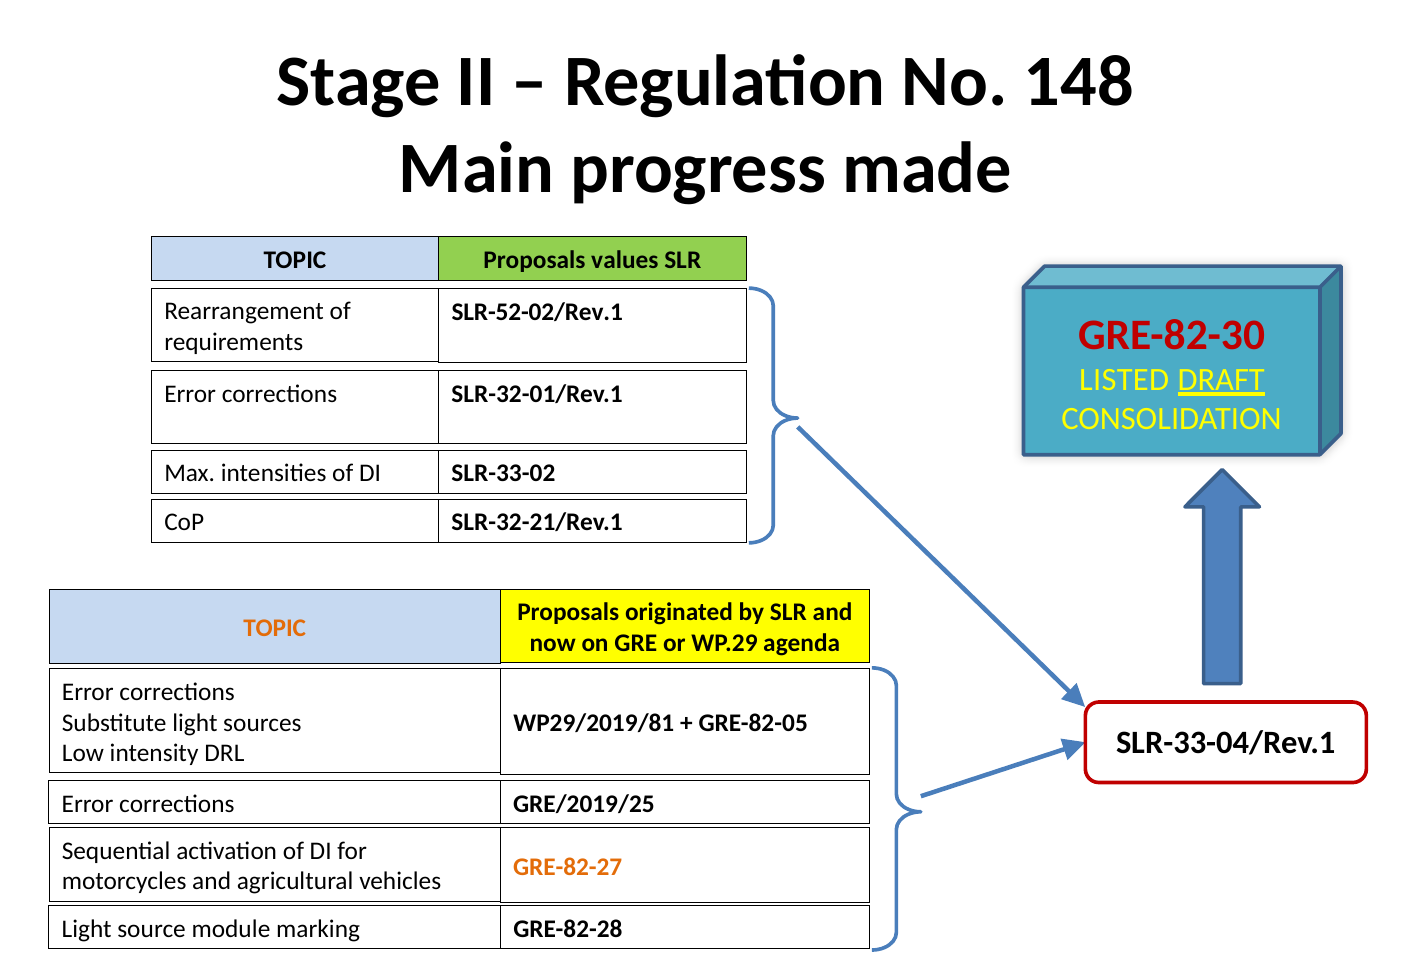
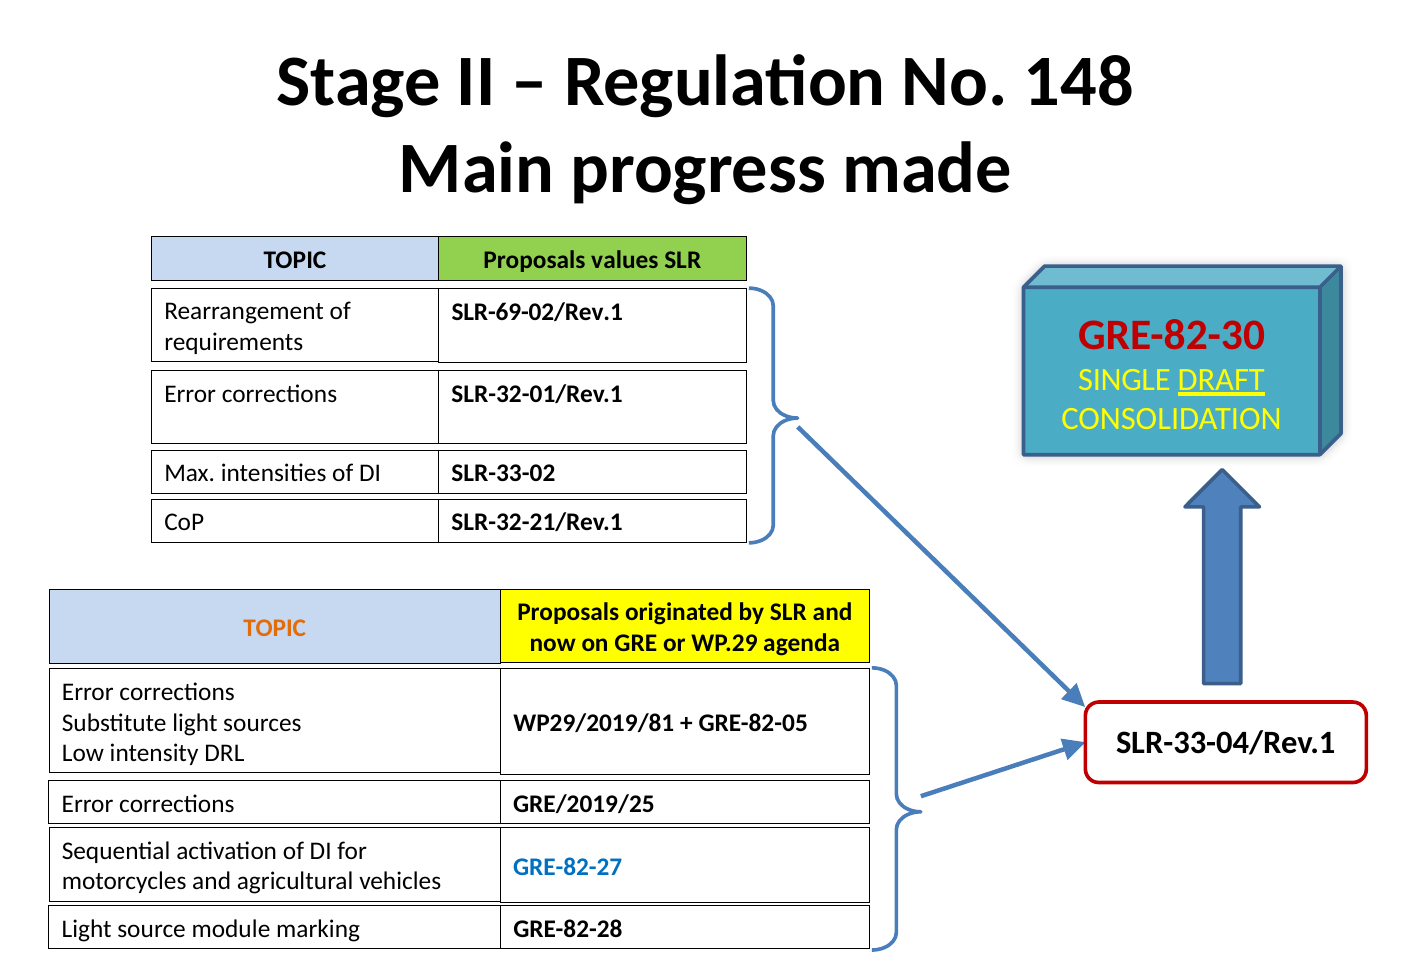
SLR-52-02/Rev.1: SLR-52-02/Rev.1 -> SLR-69-02/Rev.1 (537, 312)
LISTED: LISTED -> SINGLE (1124, 380)
GRE-82-27 colour: orange -> blue (568, 867)
